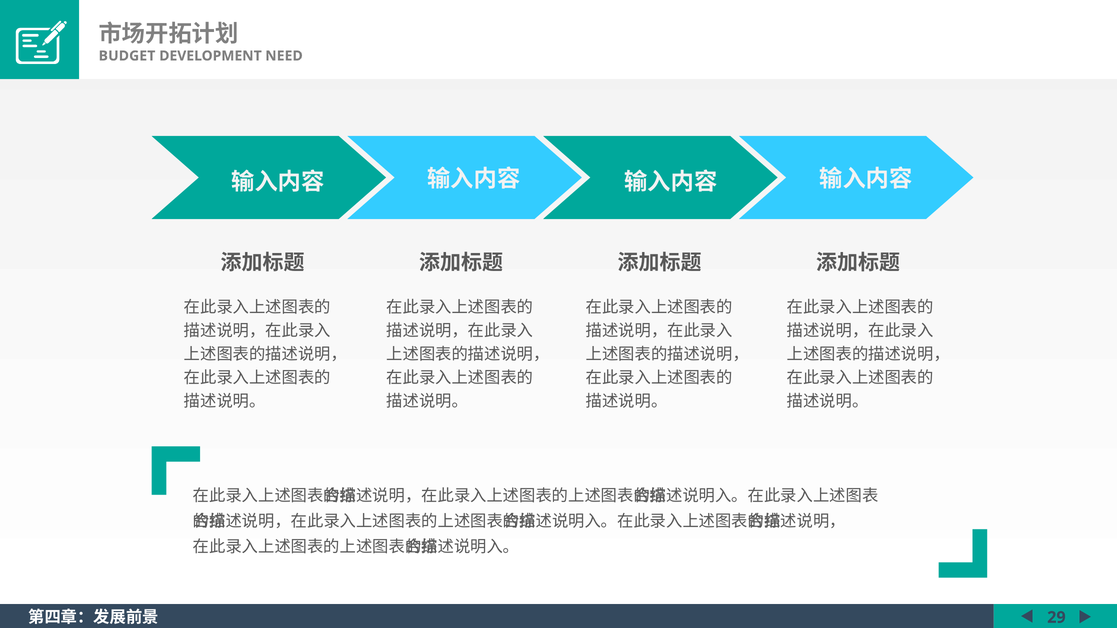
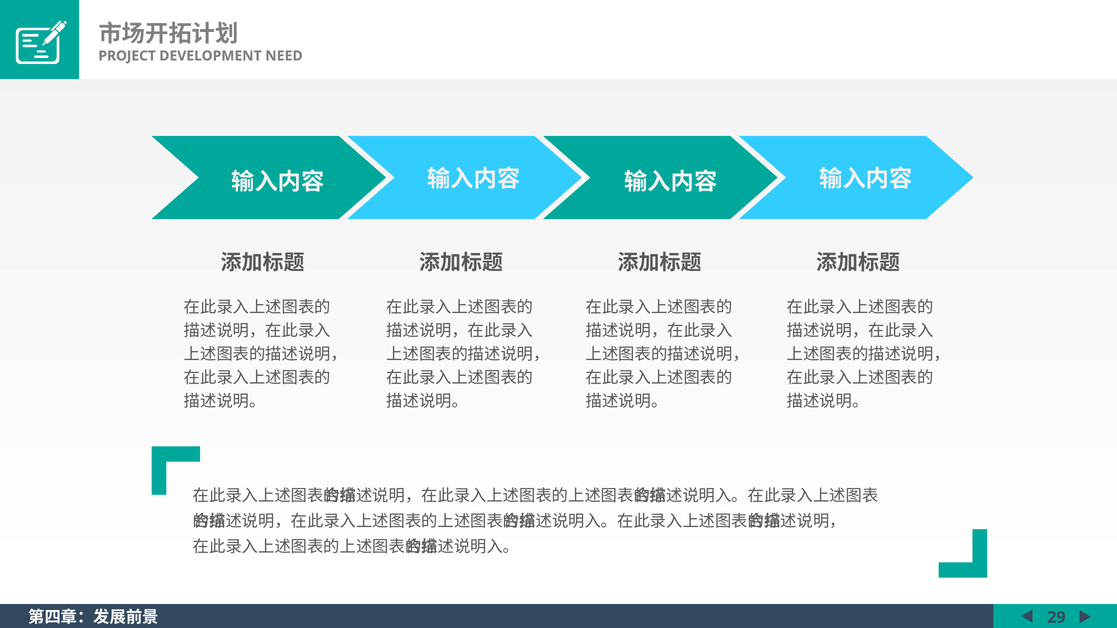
BUDGET: BUDGET -> PROJECT (127, 56)
